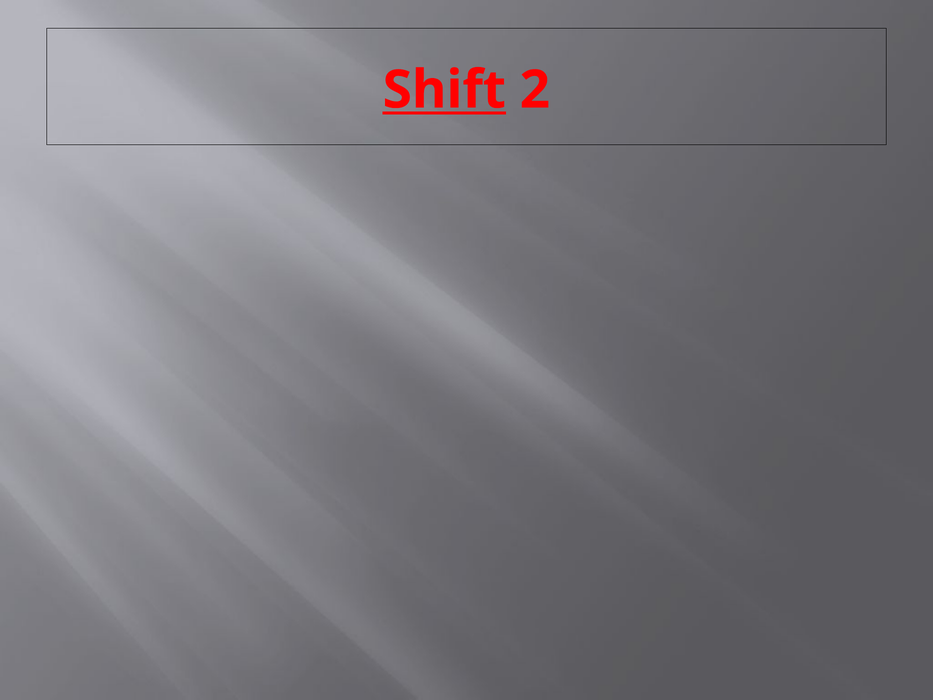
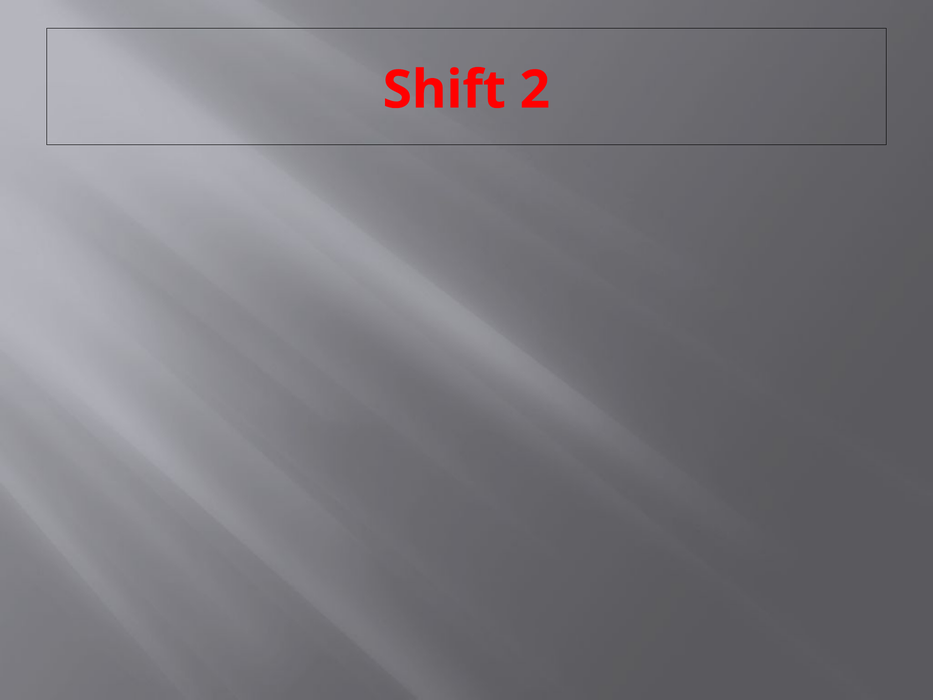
Shift underline: present -> none (444, 90)
